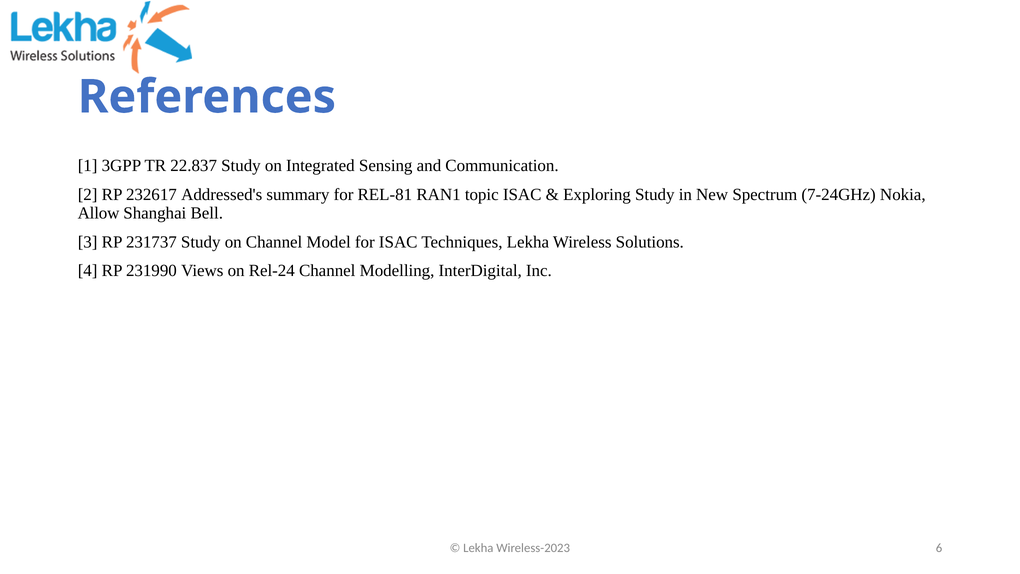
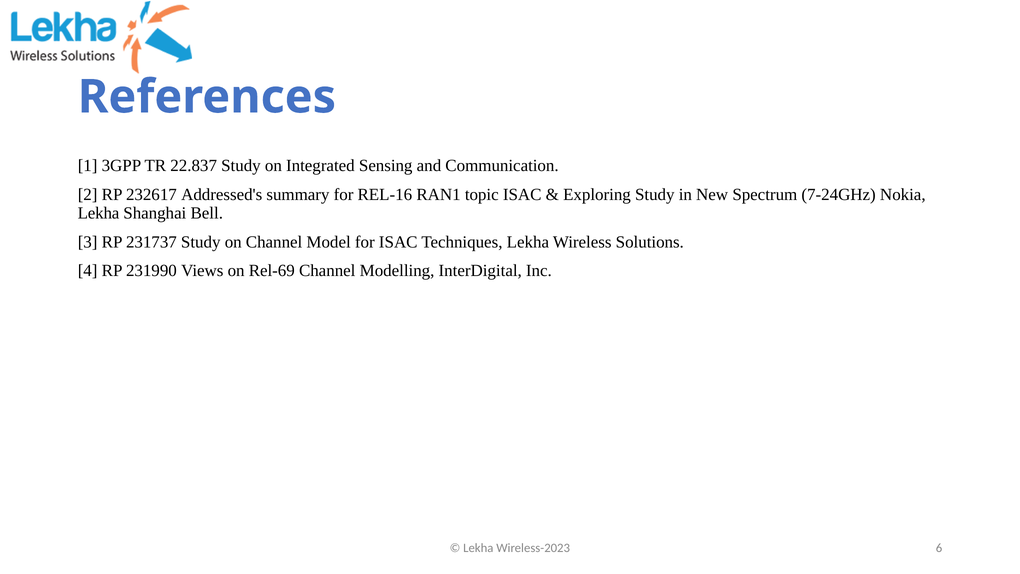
REL-81: REL-81 -> REL-16 (385, 195)
Allow: Allow -> Lekha (99, 213)
Rel-24: Rel-24 -> Rel-69 (272, 271)
